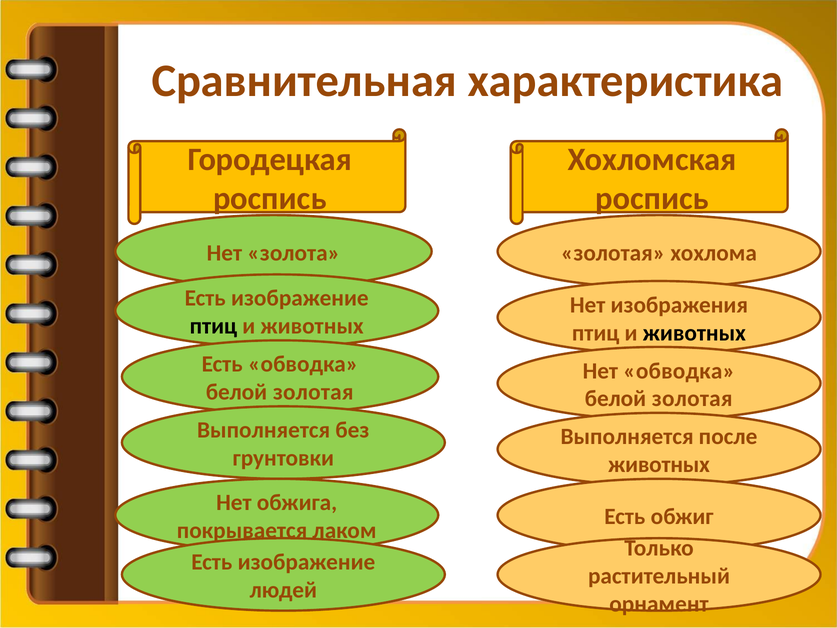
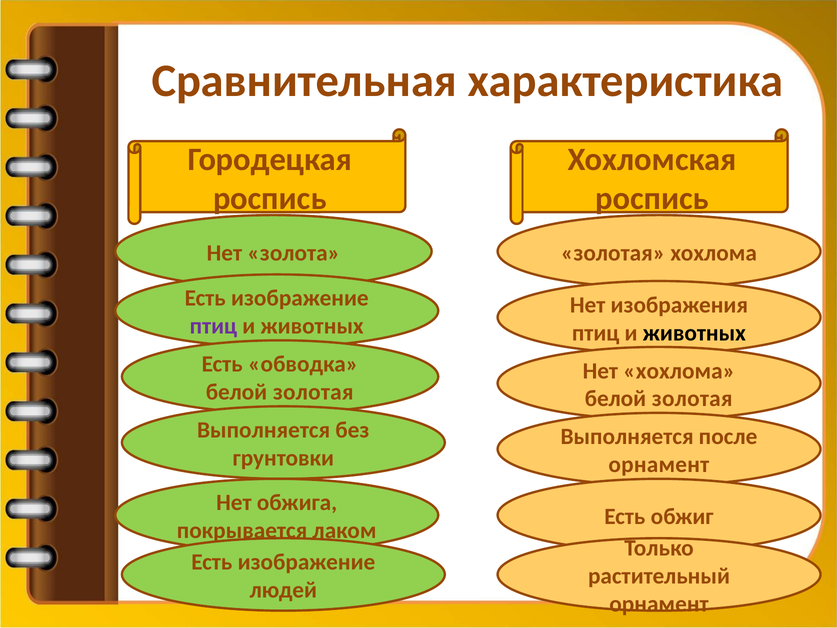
птиц colour: black -> purple (213, 326)
Нет обводка: обводка -> хохлома (679, 371)
животных: животных -> орнамент (659, 465)
